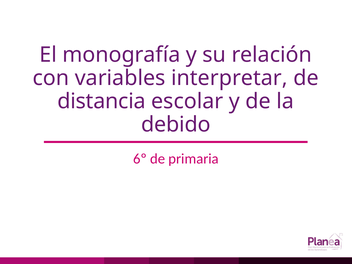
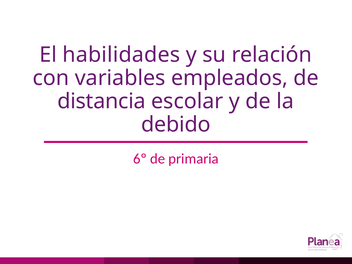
monografía: monografía -> habilidades (121, 55)
interpretar: interpretar -> empleados (229, 78)
